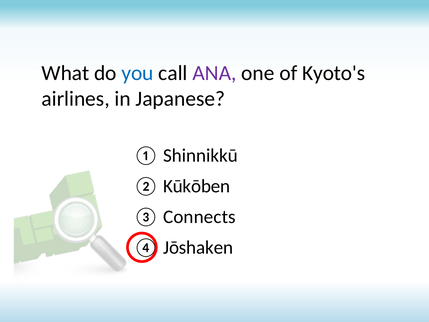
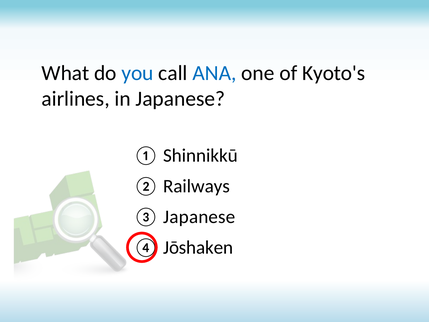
ANA colour: purple -> blue (214, 73)
Kūkōben: Kūkōben -> Railways (197, 186)
③ Connects: Connects -> Japanese (199, 217)
